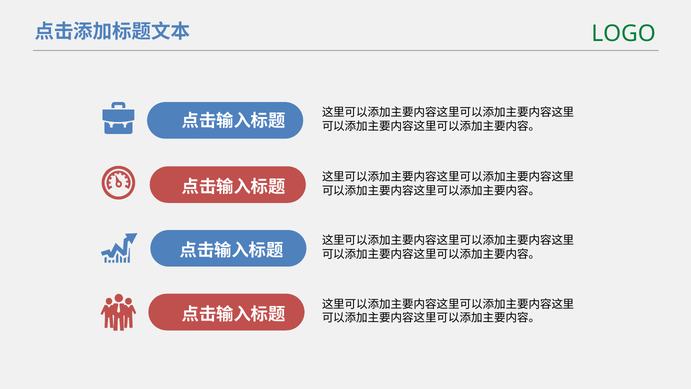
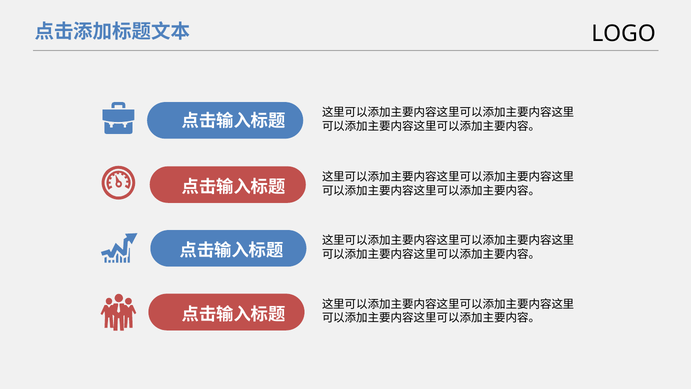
LOGO colour: green -> black (624, 34)
